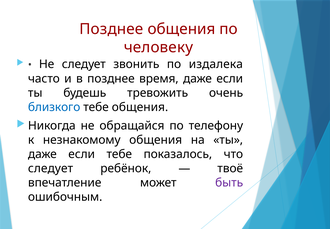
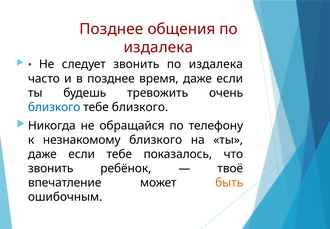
человеку: человеку -> издалека (158, 47)
тебе общения: общения -> близкого (140, 107)
незнакомому общения: общения -> близкого (156, 140)
следует: следует -> звонить (51, 168)
быть colour: purple -> orange (229, 182)
